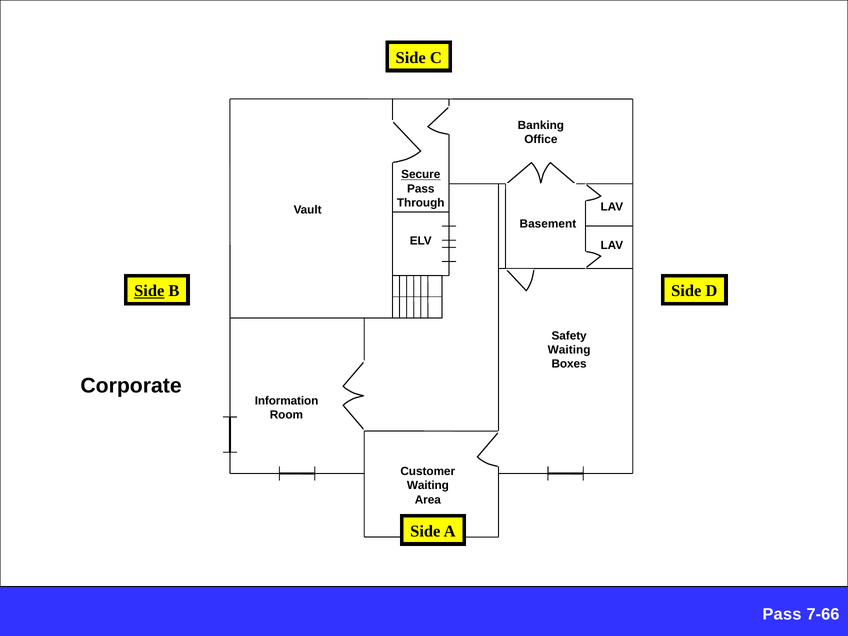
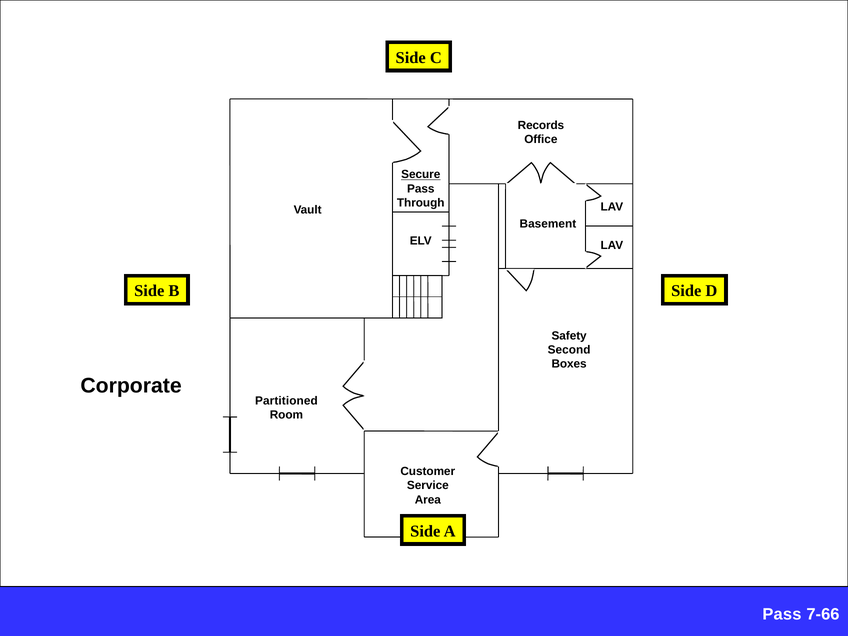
Banking: Banking -> Records (541, 125)
Side underline: present -> none (149, 291)
Waiting: Waiting -> Second (569, 350)
Information: Information -> Partitioned (286, 401)
Waiting: Waiting -> Service (428, 486)
